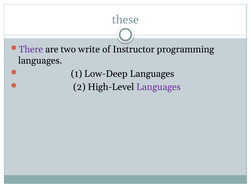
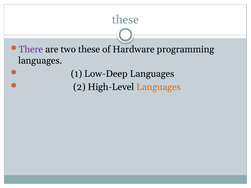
two write: write -> these (89, 49)
Instructor: Instructor -> Hardware (134, 49)
Languages colour: purple -> orange (159, 87)
